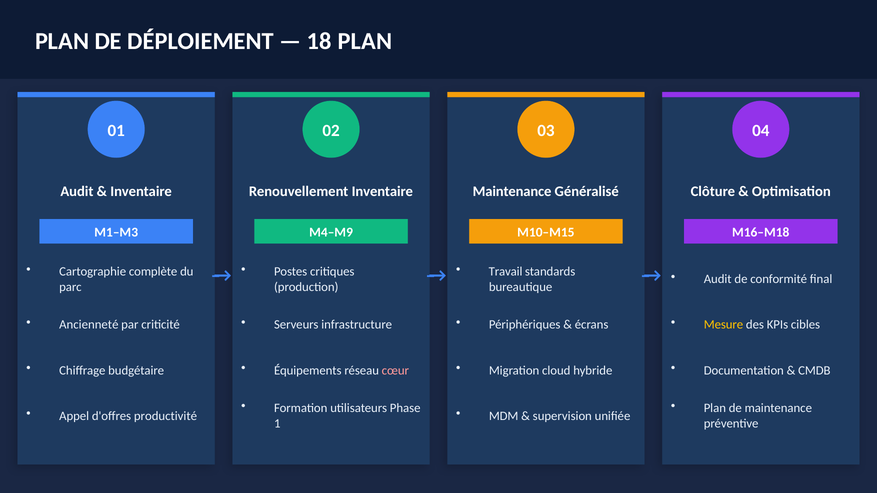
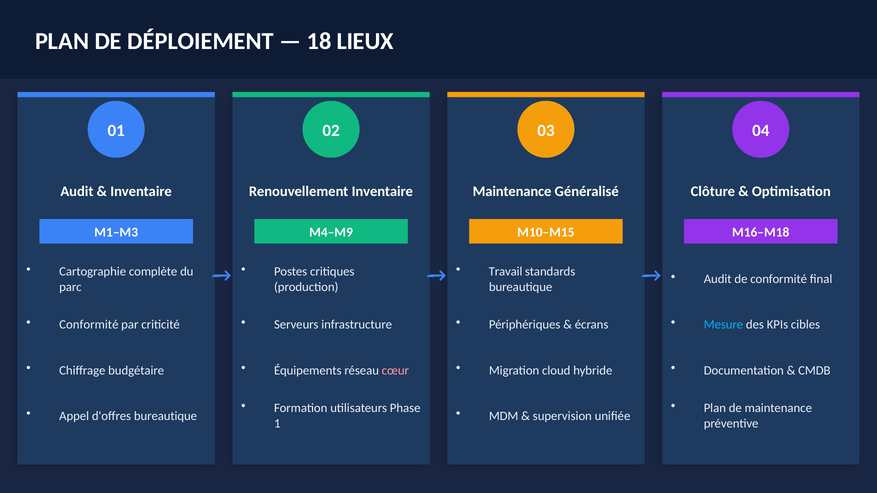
18 PLAN: PLAN -> LIEUX (365, 41)
Ancienneté: Ancienneté -> Conformité (89, 325)
Mesure colour: yellow -> light blue (724, 325)
d'offres productivité: productivité -> bureautique (165, 416)
